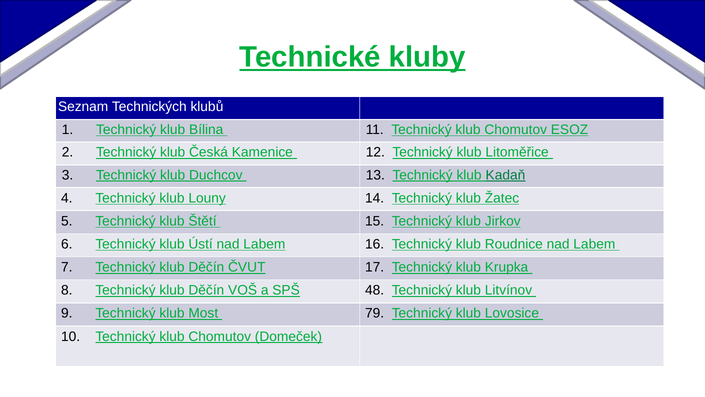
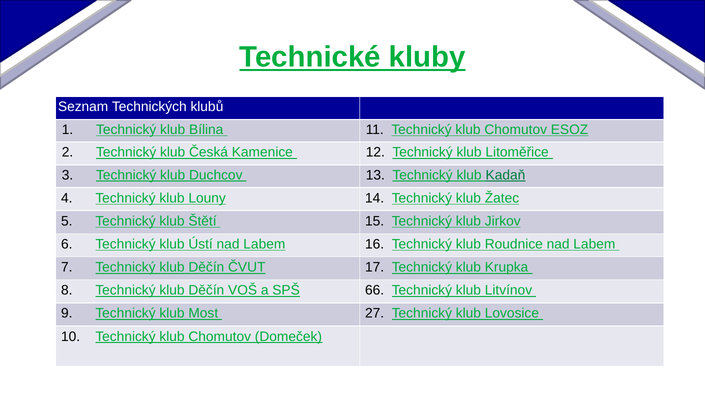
48: 48 -> 66 (375, 290)
79: 79 -> 27 (375, 313)
